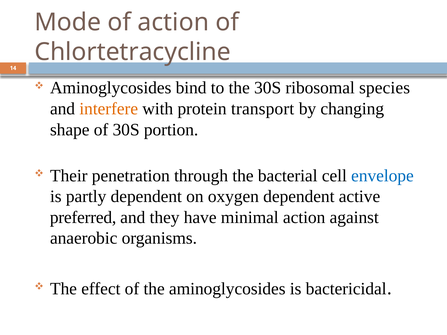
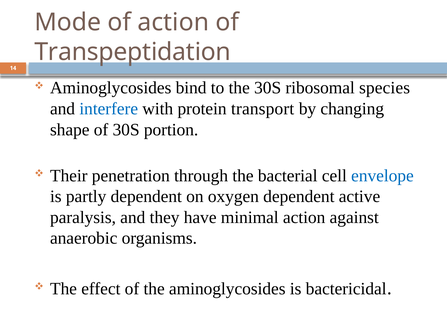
Chlortetracycline: Chlortetracycline -> Transpeptidation (133, 52)
interfere colour: orange -> blue (109, 109)
preferred: preferred -> paralysis (83, 218)
